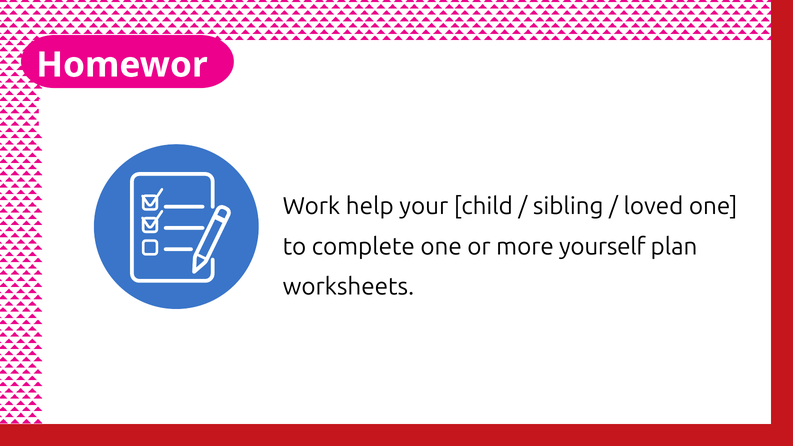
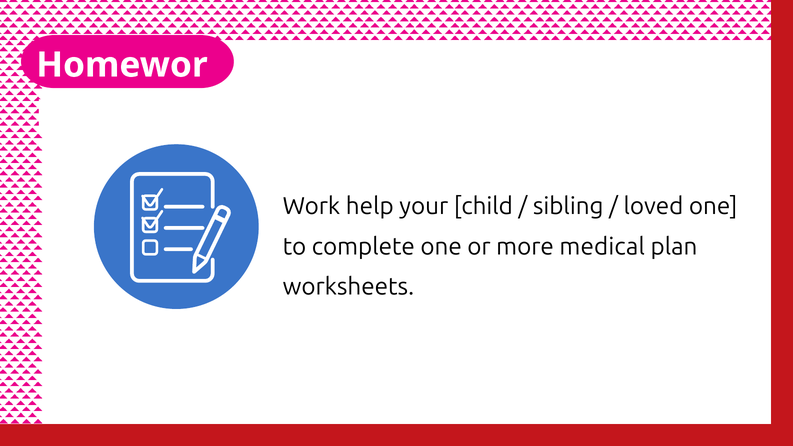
yourself: yourself -> medical (602, 247)
